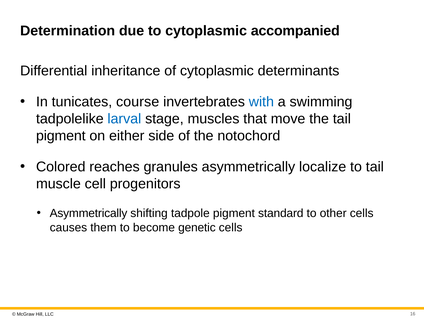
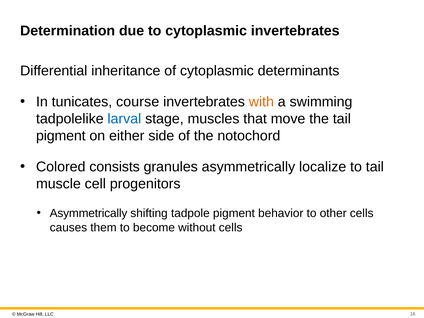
cytoplasmic accompanied: accompanied -> invertebrates (295, 31)
with colour: blue -> orange (261, 102)
reaches: reaches -> consists (115, 167)
standard: standard -> behavior (281, 213)
genetic: genetic -> without (197, 228)
